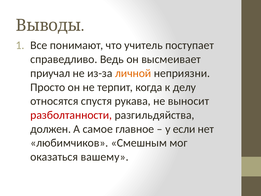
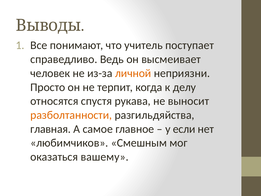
приучал: приучал -> человек (50, 73)
разболтанности colour: red -> orange (71, 115)
должен: должен -> главная (51, 129)
